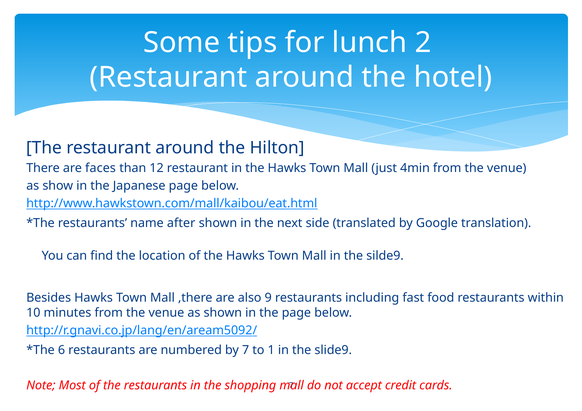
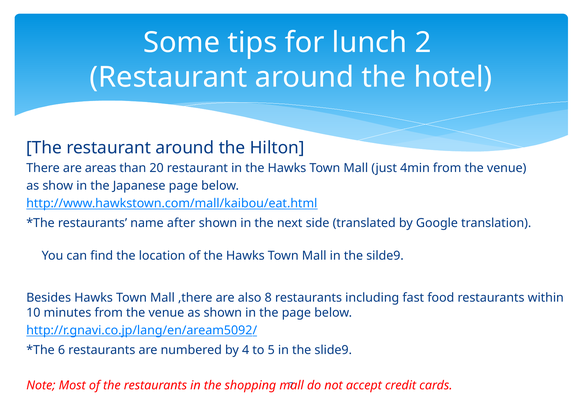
faces: faces -> areas (101, 168)
12: 12 -> 20 (157, 168)
9: 9 -> 8 (268, 298)
by 7: 7 -> 4 (246, 351)
1: 1 -> 5 (271, 351)
